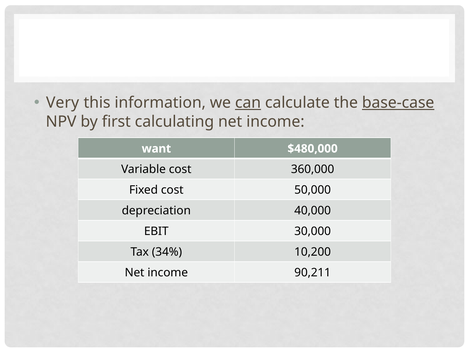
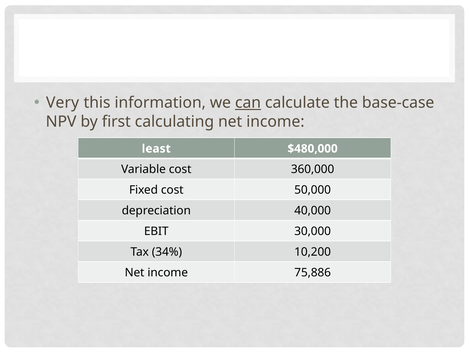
base-case underline: present -> none (398, 103)
want: want -> least (156, 149)
90,211: 90,211 -> 75,886 (313, 273)
